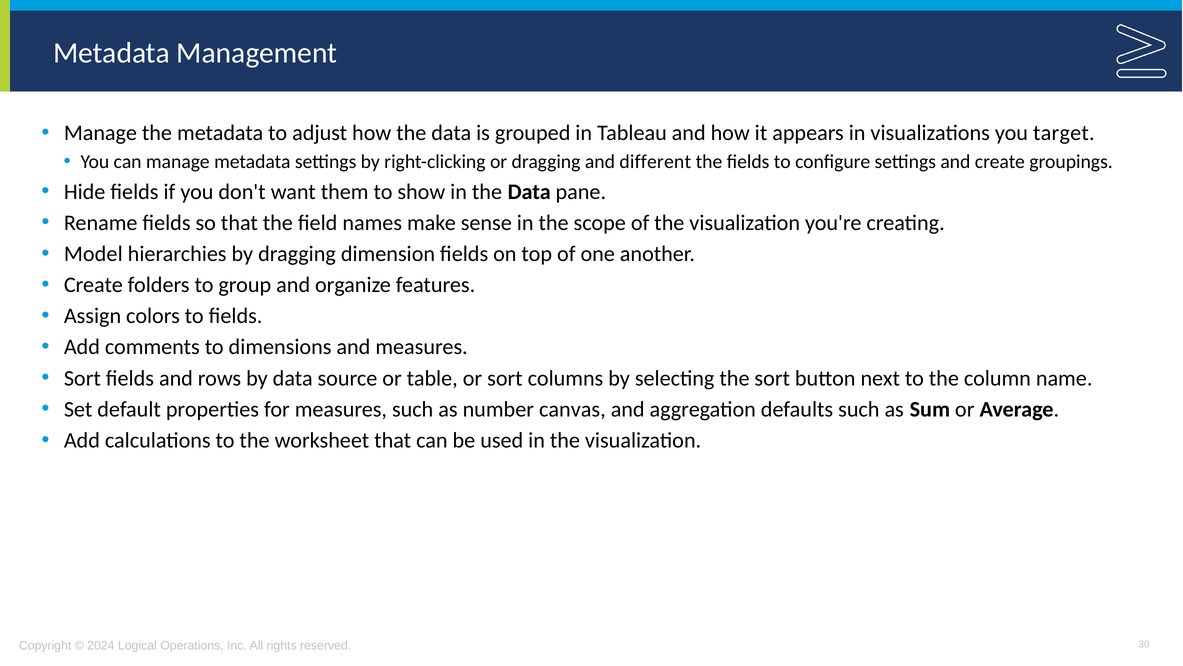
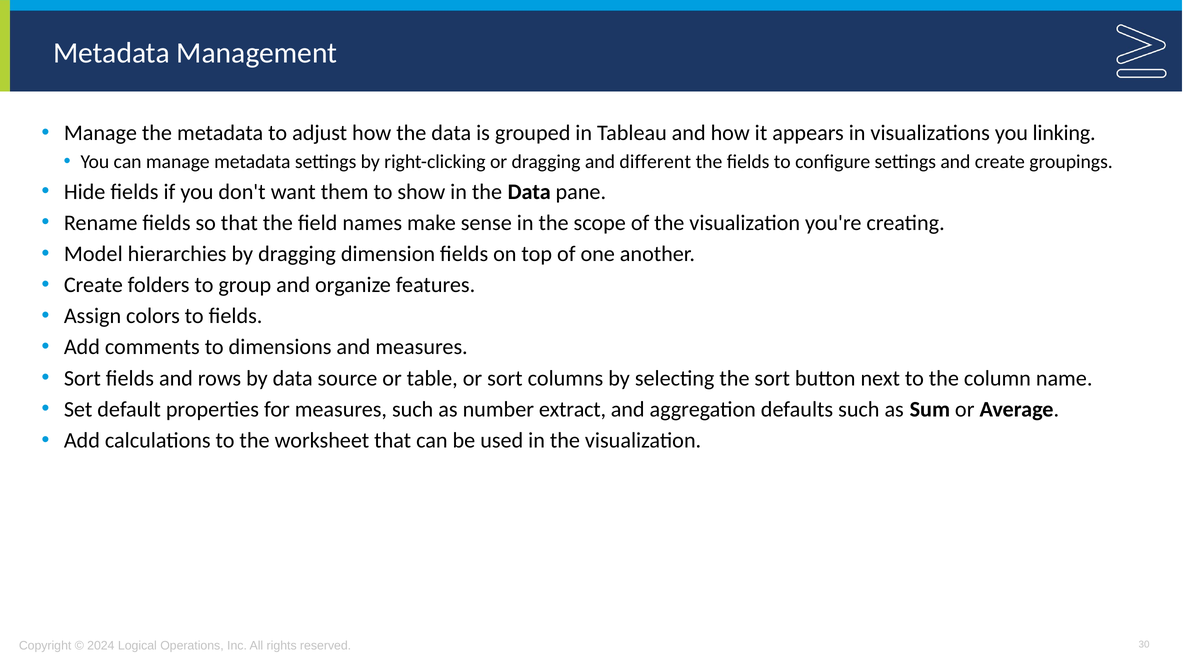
target: target -> linking (1064, 133)
canvas: canvas -> extract (572, 409)
